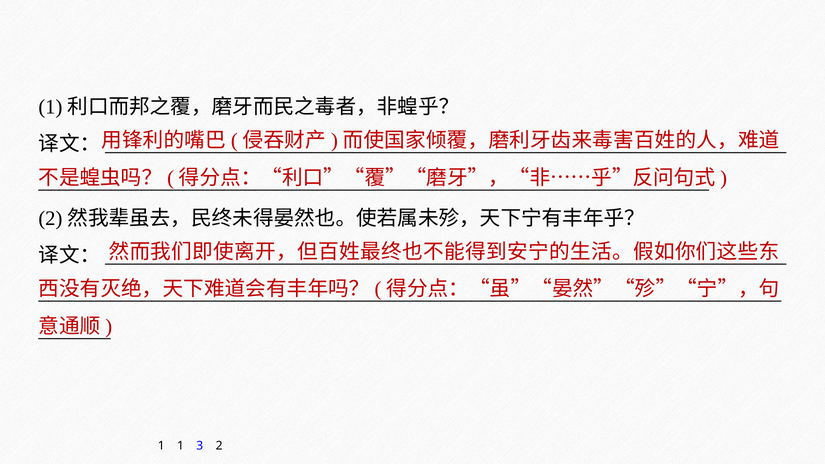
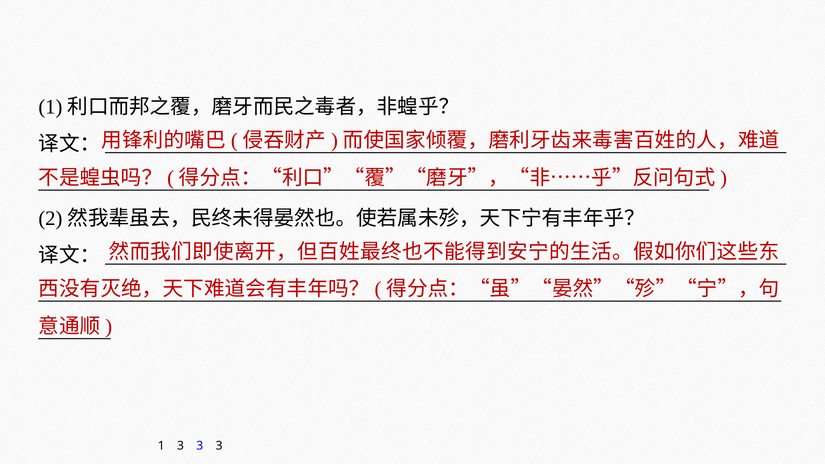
1 1: 1 -> 3 (180, 446)
2: 2 -> 3 (219, 446)
